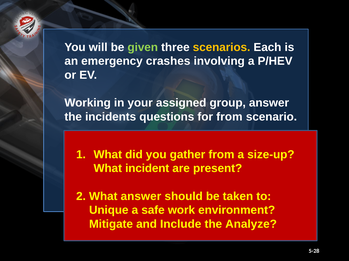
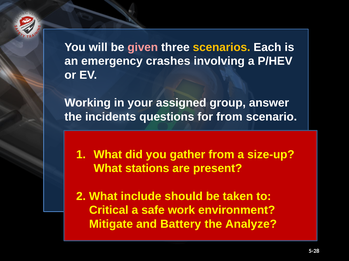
given colour: light green -> pink (143, 47)
incident: incident -> stations (147, 169)
What answer: answer -> include (141, 197)
Unique: Unique -> Critical (109, 211)
Include: Include -> Battery (181, 225)
